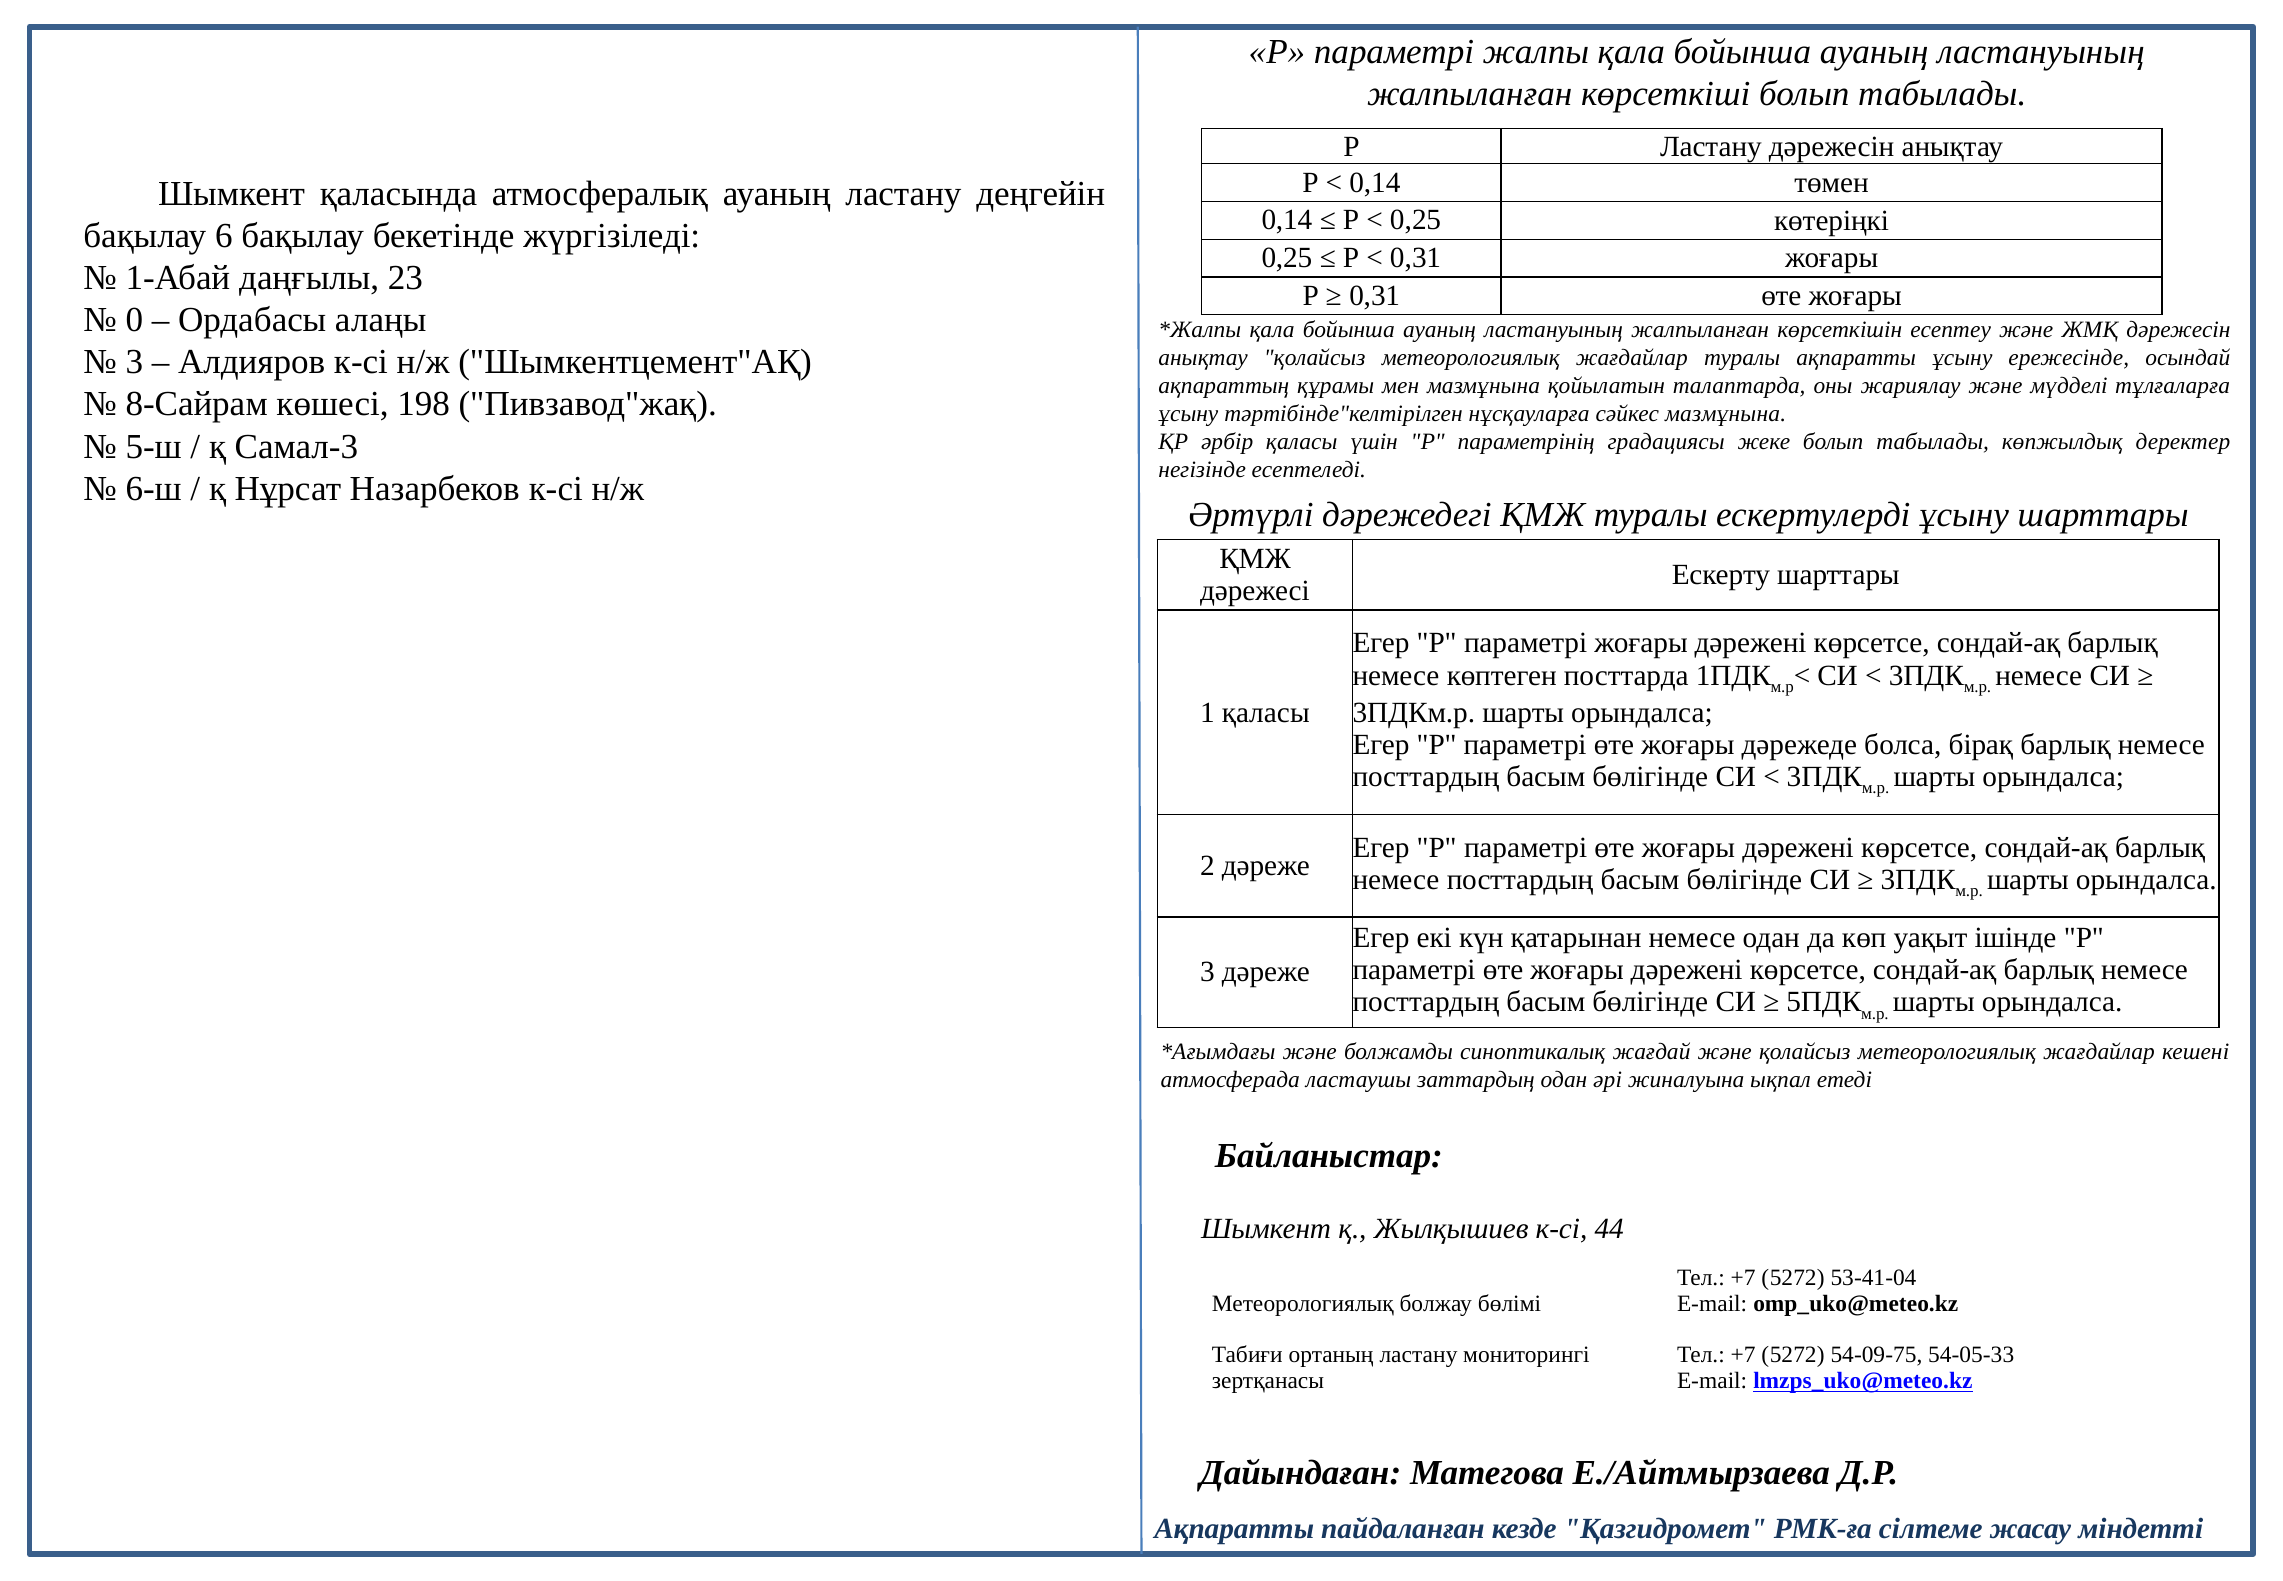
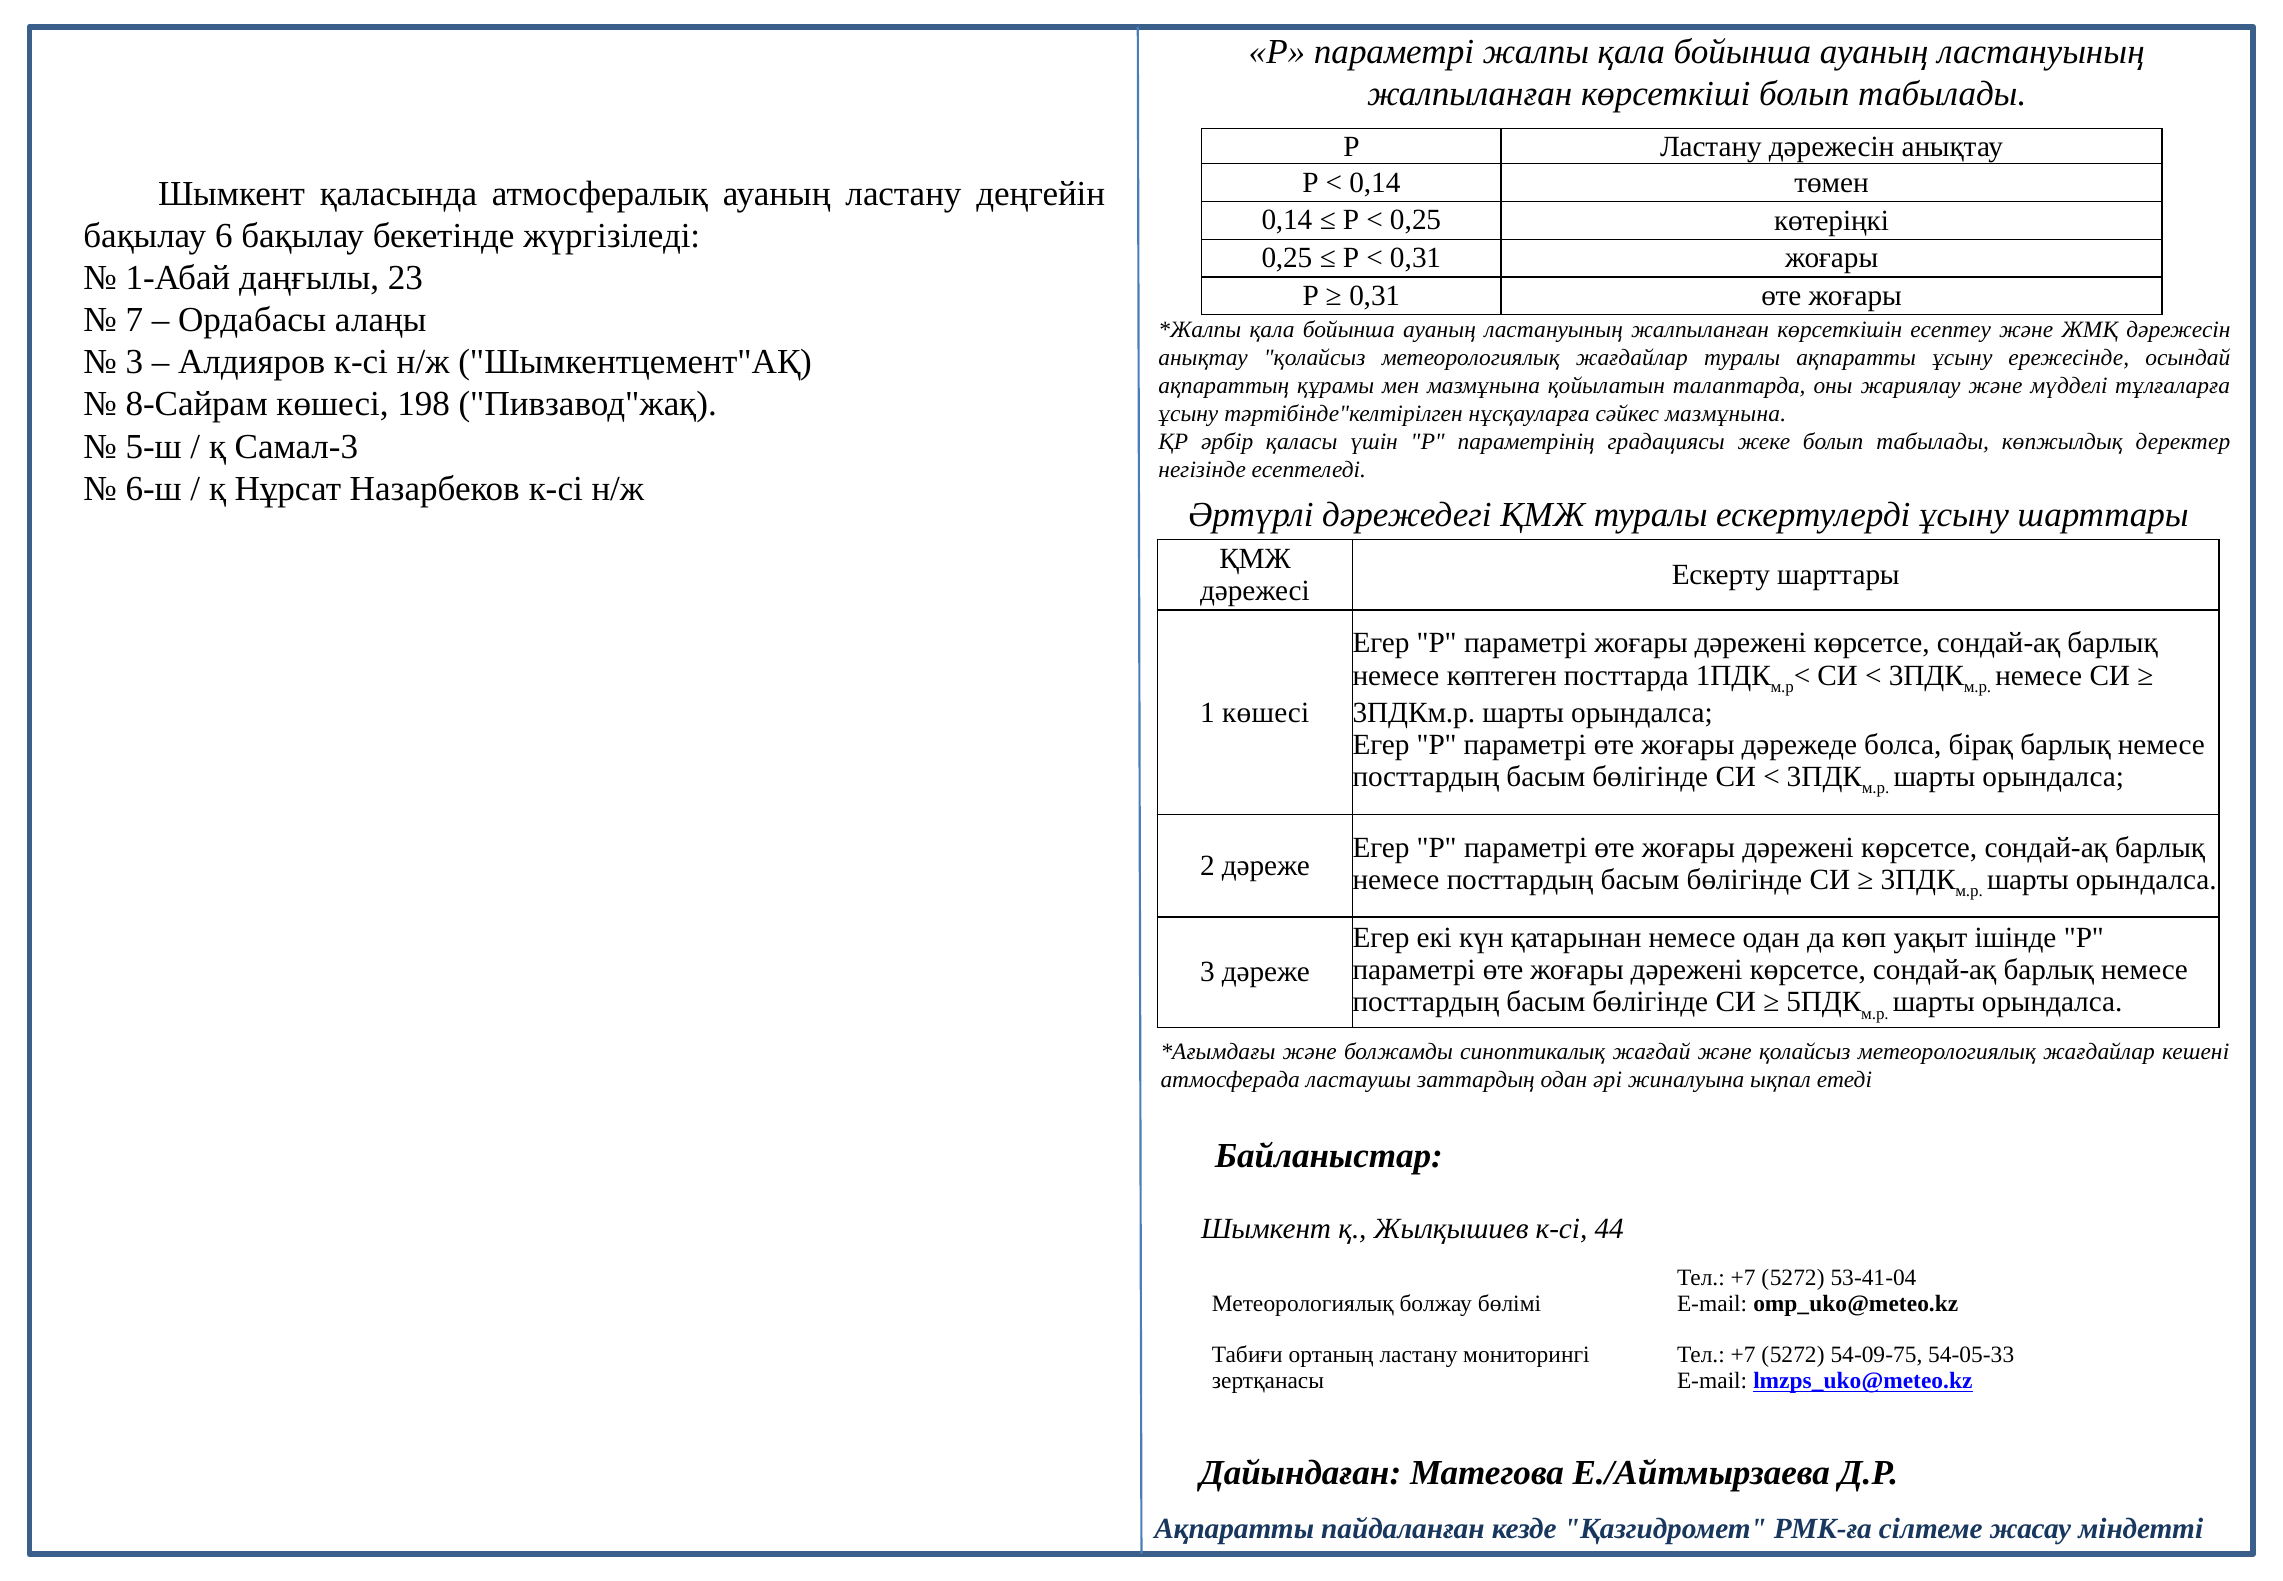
0: 0 -> 7 (134, 320)
1 қаласы: қаласы -> көшесі (1266, 712)
